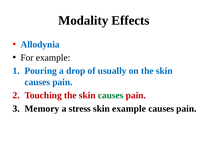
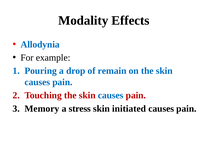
usually: usually -> remain (112, 71)
causes colour: green -> blue (111, 95)
skin example: example -> initiated (129, 108)
